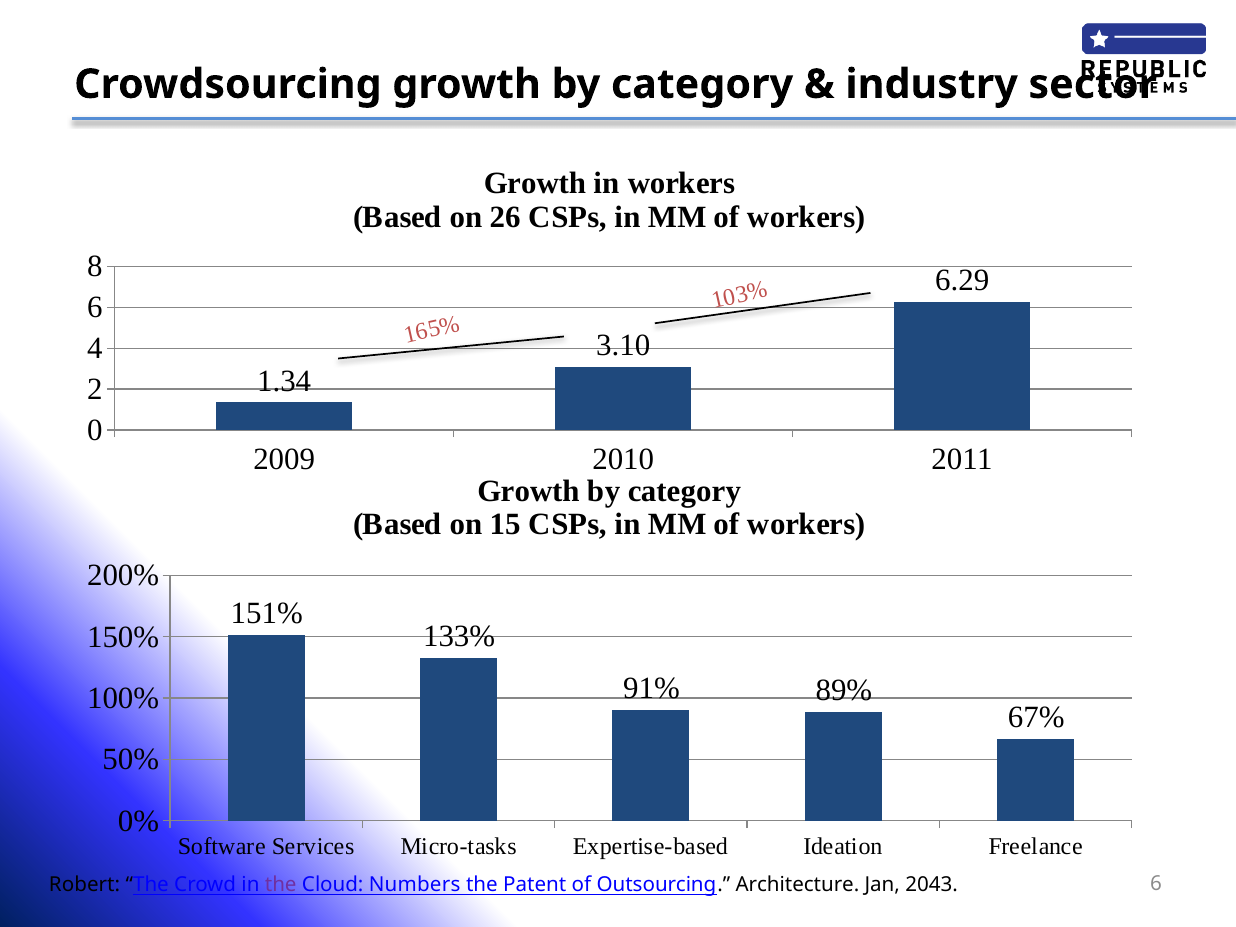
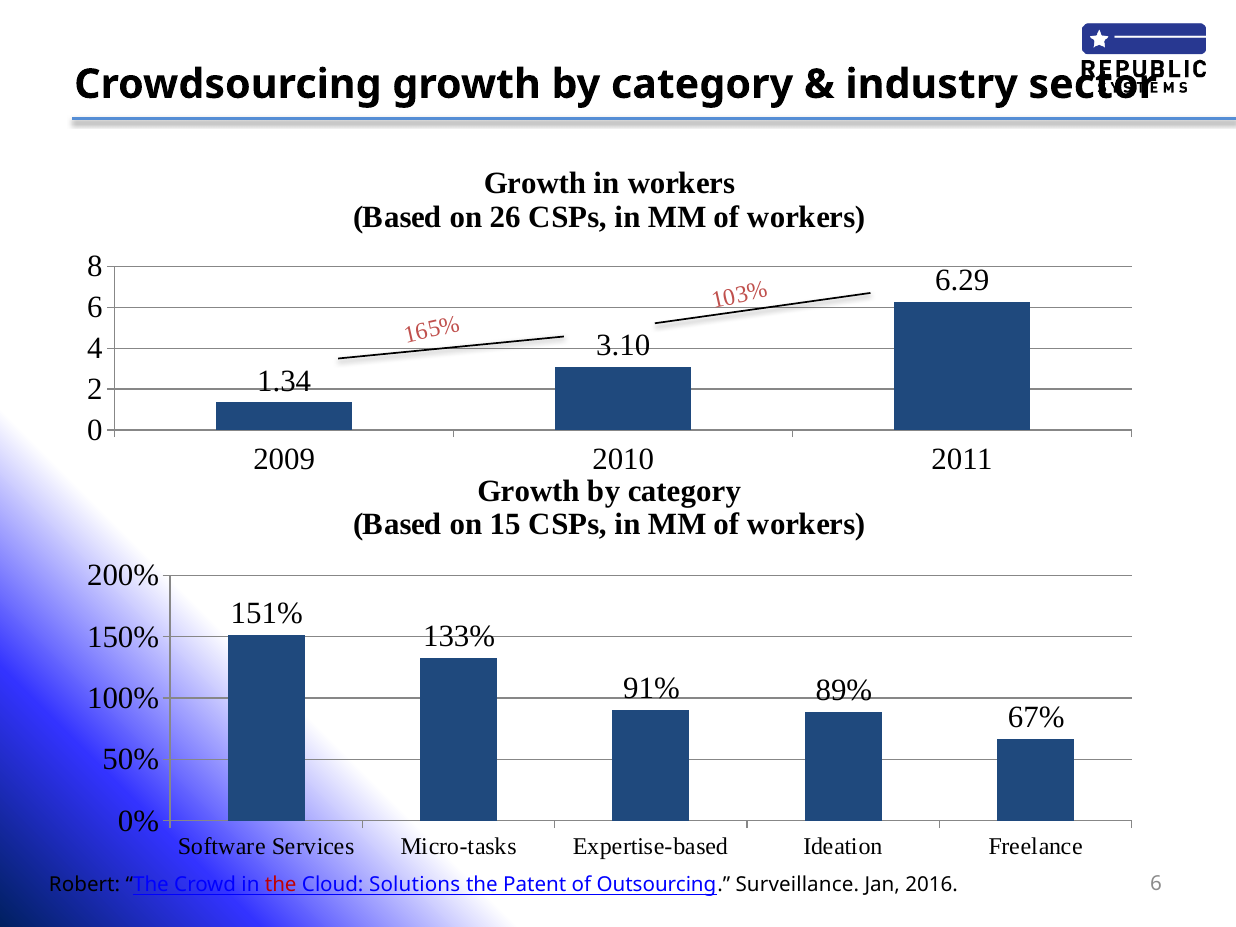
the colour: purple -> red (281, 885)
Numbers: Numbers -> Solutions (415, 885)
Architecture: Architecture -> Surveillance (797, 885)
2043: 2043 -> 2016 (932, 885)
